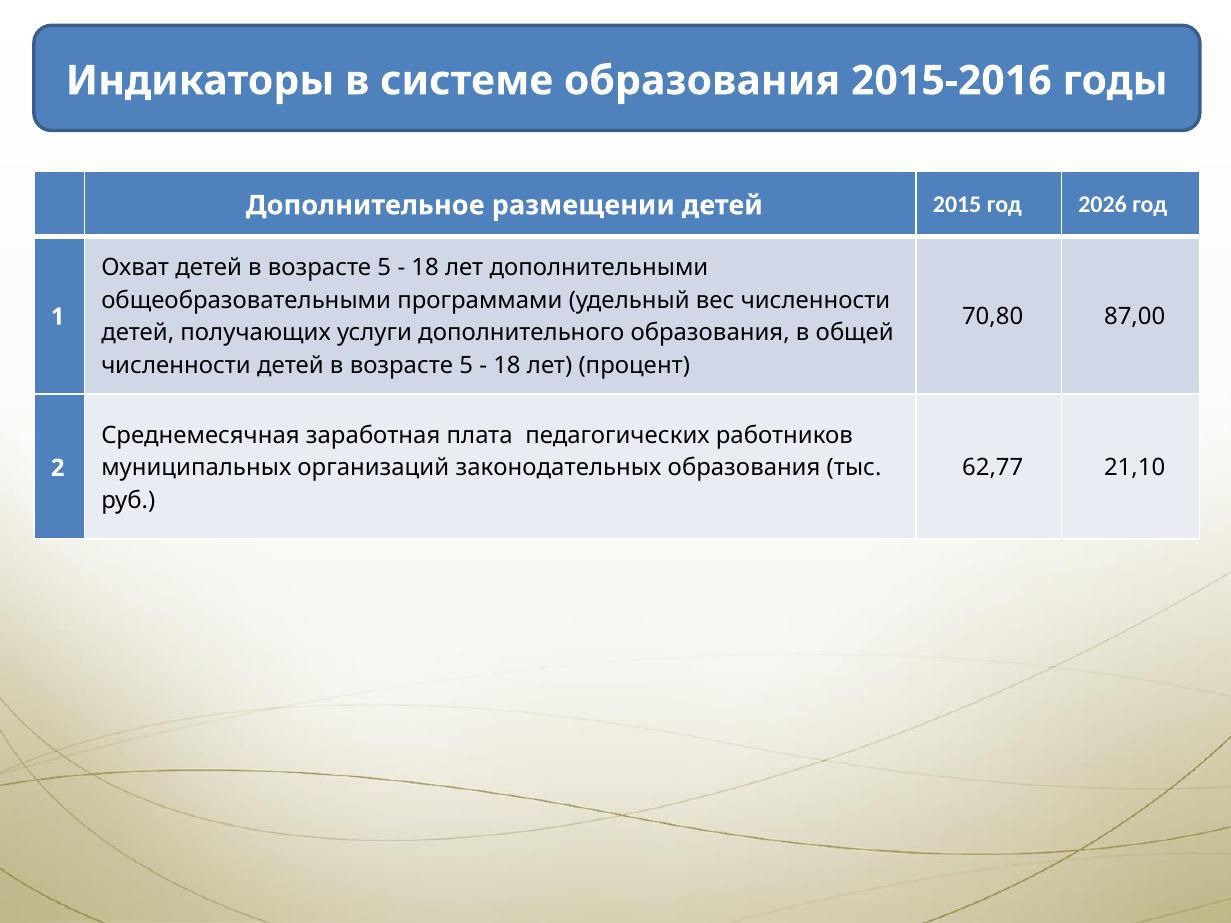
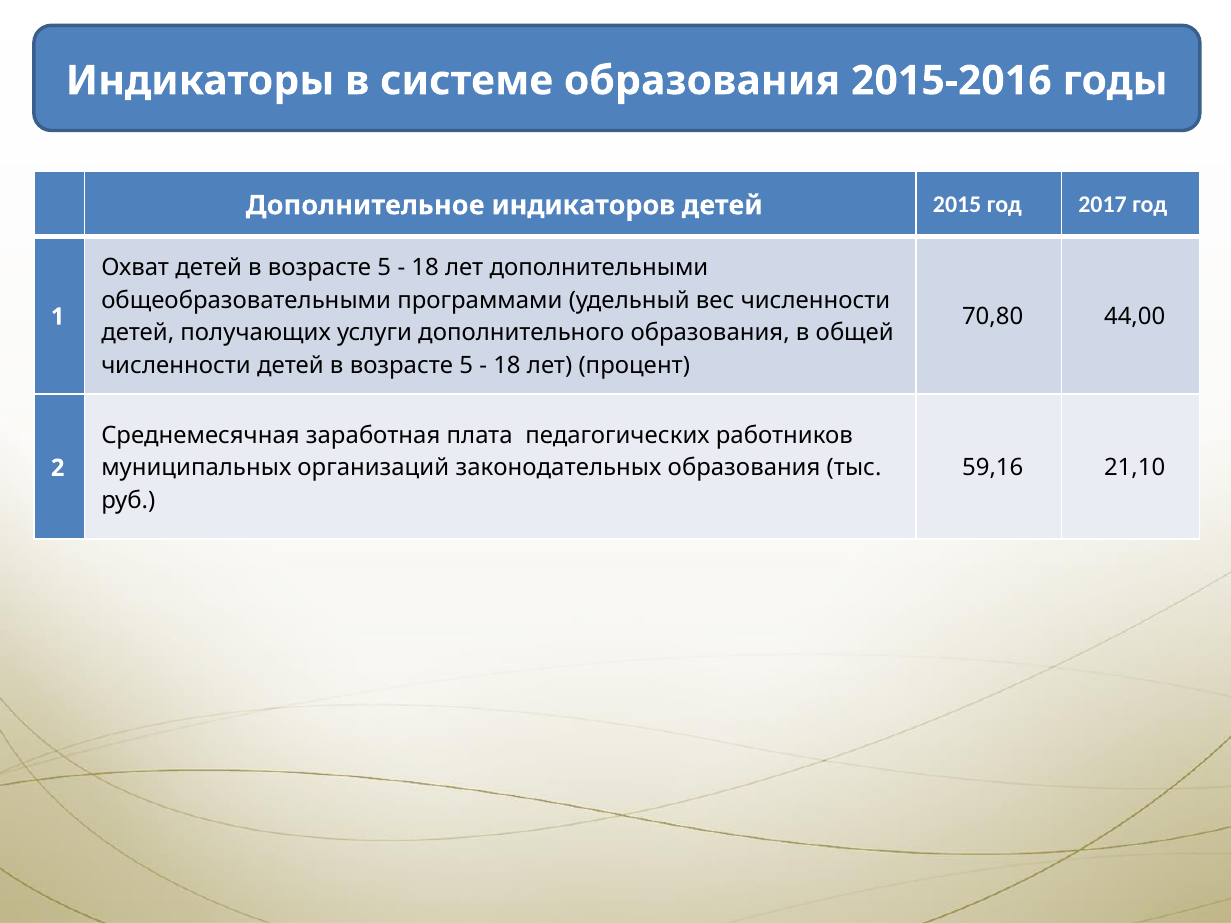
размещении: размещении -> индикаторов (583, 205)
2026: 2026 -> 2017 (1103, 204)
87,00: 87,00 -> 44,00 (1135, 317)
62,77: 62,77 -> 59,16 (993, 468)
